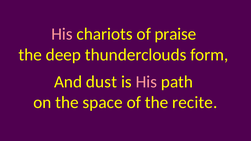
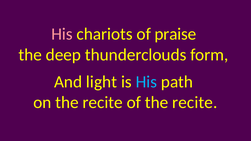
dust: dust -> light (102, 82)
His colour: pink -> light blue (146, 82)
on the space: space -> recite (103, 103)
